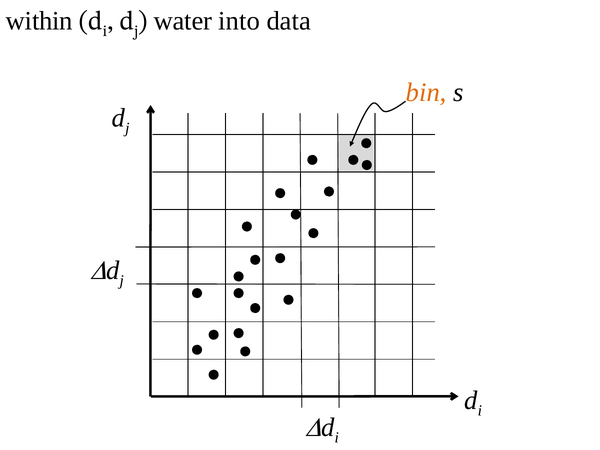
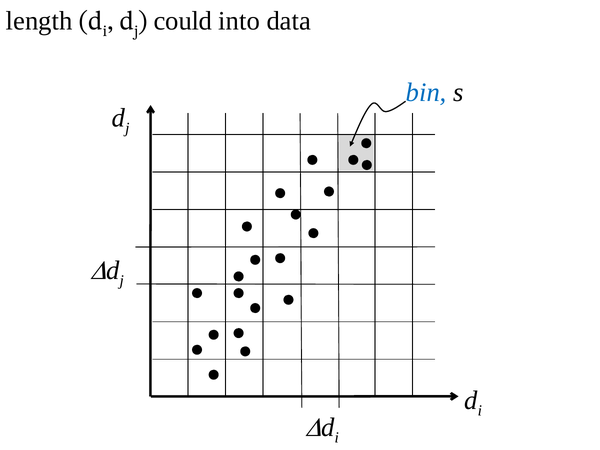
within: within -> length (39, 21)
water: water -> could (183, 21)
bin colour: orange -> blue (426, 92)
